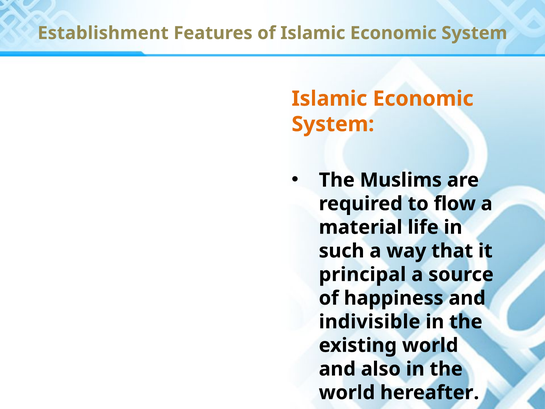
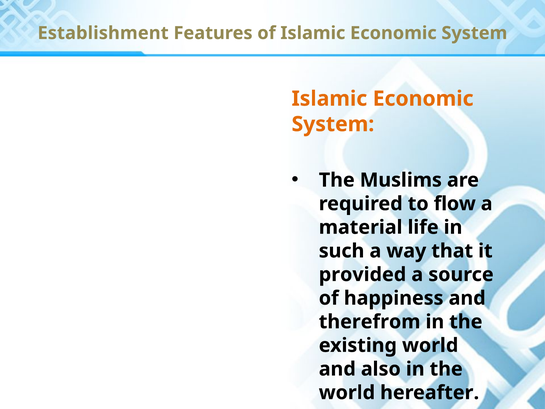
principal: principal -> provided (363, 274)
indivisible: indivisible -> therefrom (370, 322)
